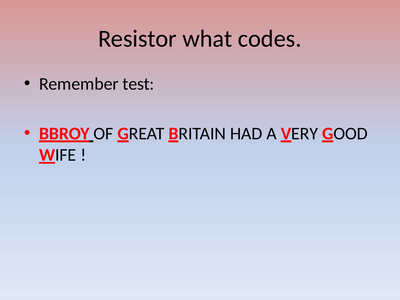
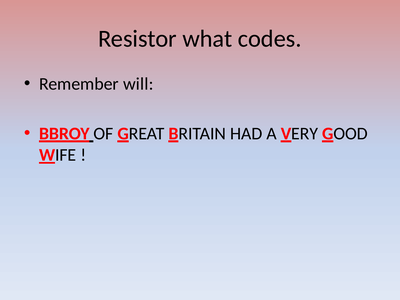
test: test -> will (138, 84)
